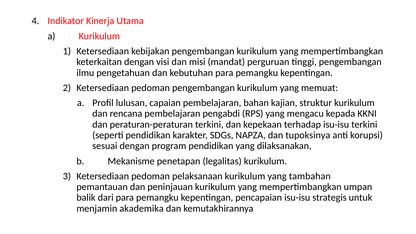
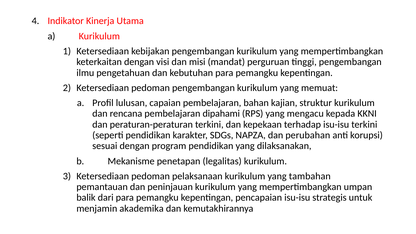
pengabdi: pengabdi -> dipahami (221, 114)
tupoksinya: tupoksinya -> perubahan (308, 135)
